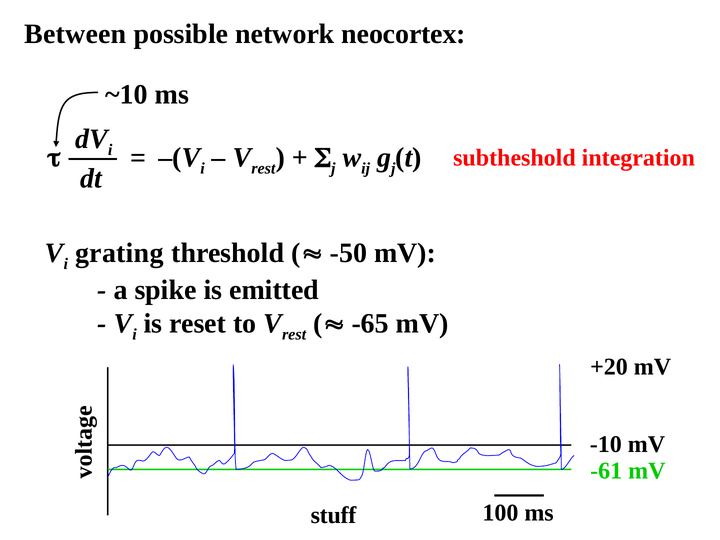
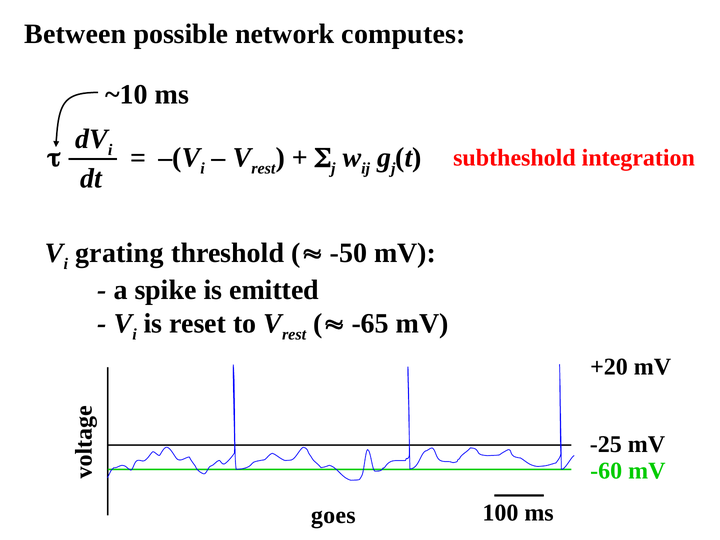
neocortex: neocortex -> computes (403, 34)
-10: -10 -> -25 (606, 444)
-61: -61 -> -60 (606, 471)
stuff: stuff -> goes (333, 515)
